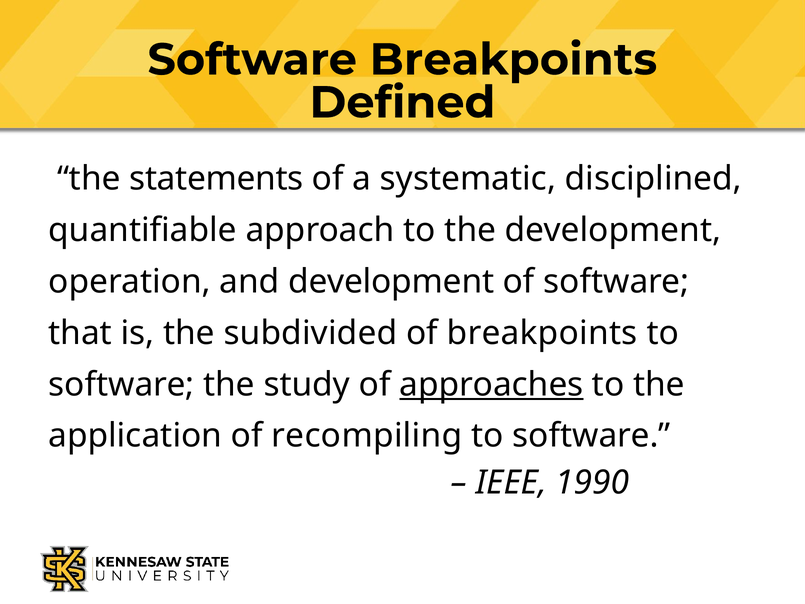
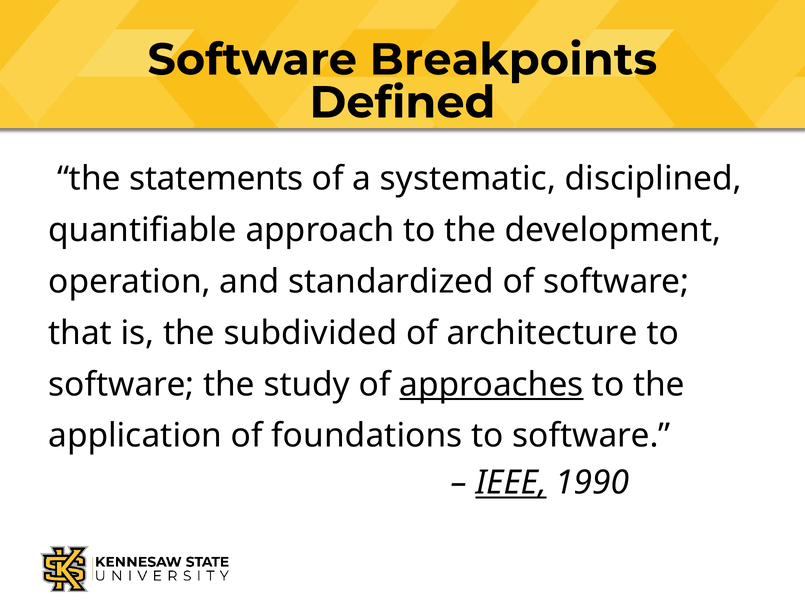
and development: development -> standardized (391, 281)
of breakpoints: breakpoints -> architecture (542, 333)
recompiling: recompiling -> foundations (367, 436)
IEEE underline: none -> present (511, 483)
